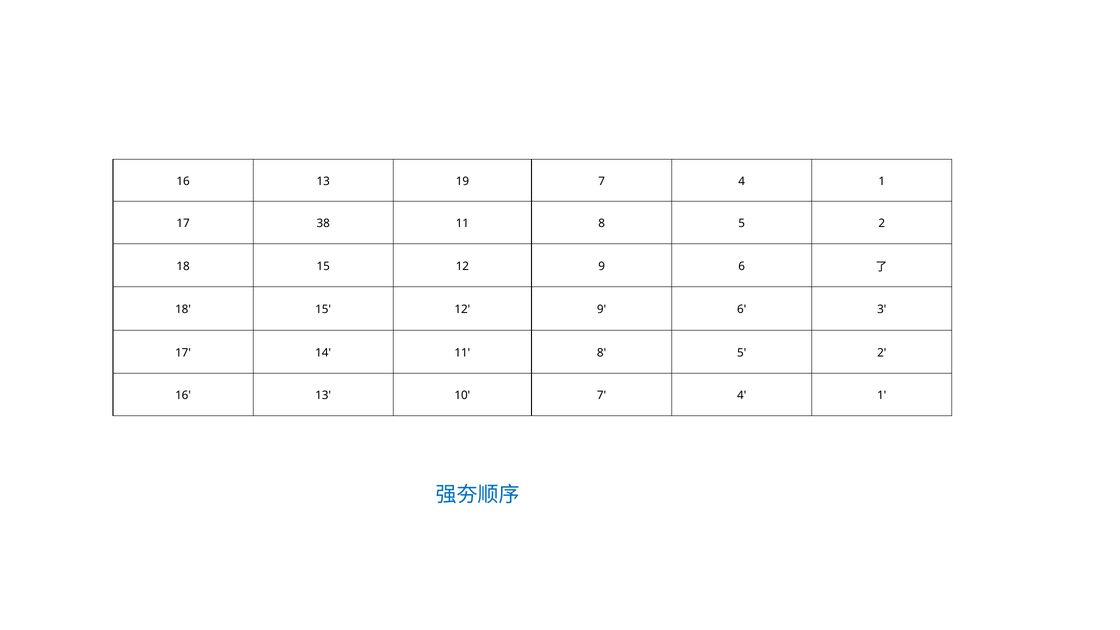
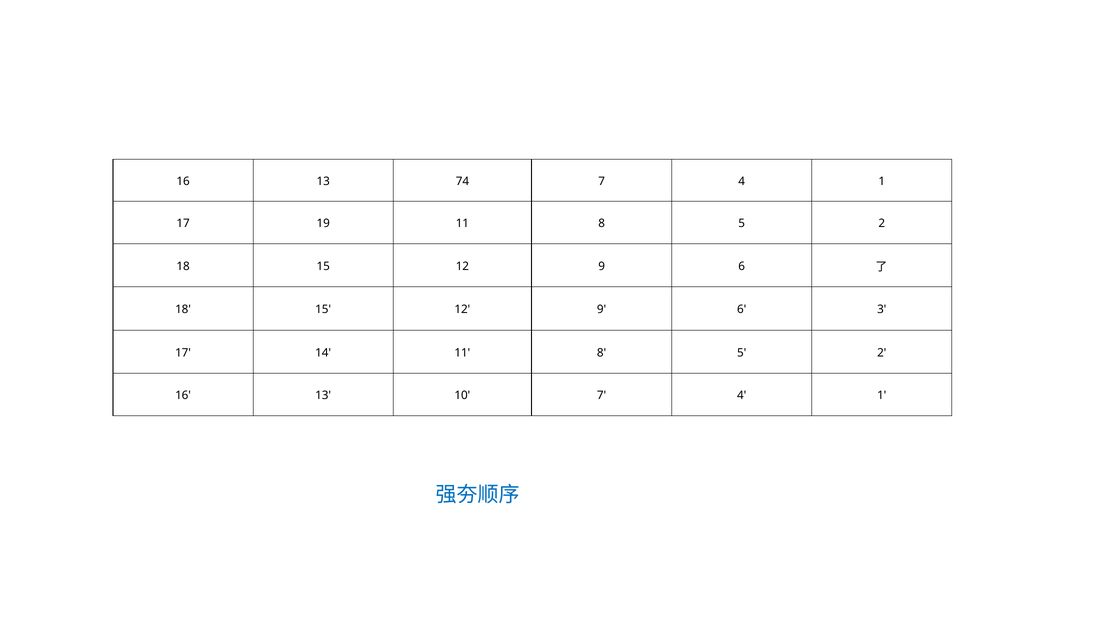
19: 19 -> 74 (462, 181)
38: 38 -> 19 (323, 224)
